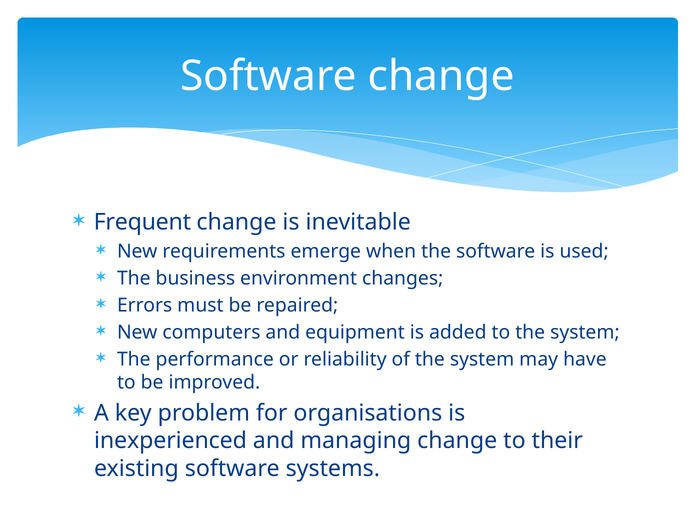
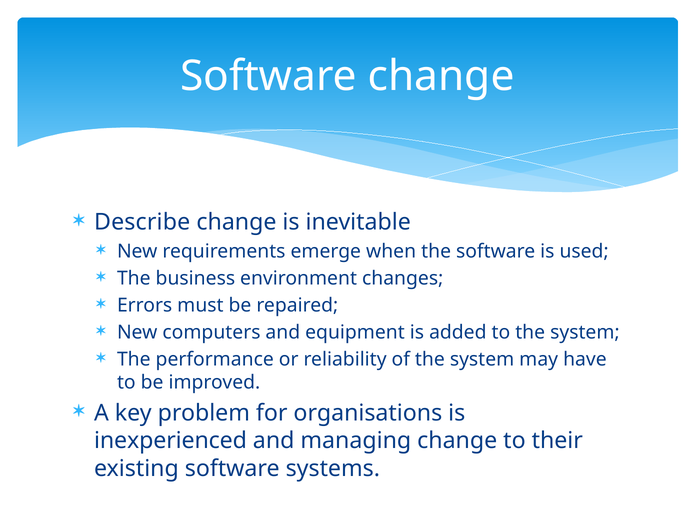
Frequent: Frequent -> Describe (142, 222)
